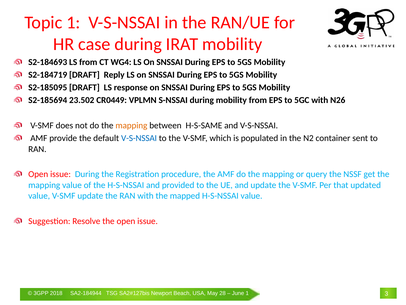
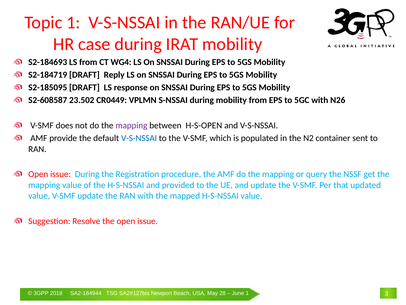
S2-185694: S2-185694 -> S2-608587 (48, 100)
mapping colour: orange -> purple (131, 125)
H-S-SAME: H-S-SAME -> H-S-OPEN (204, 125)
